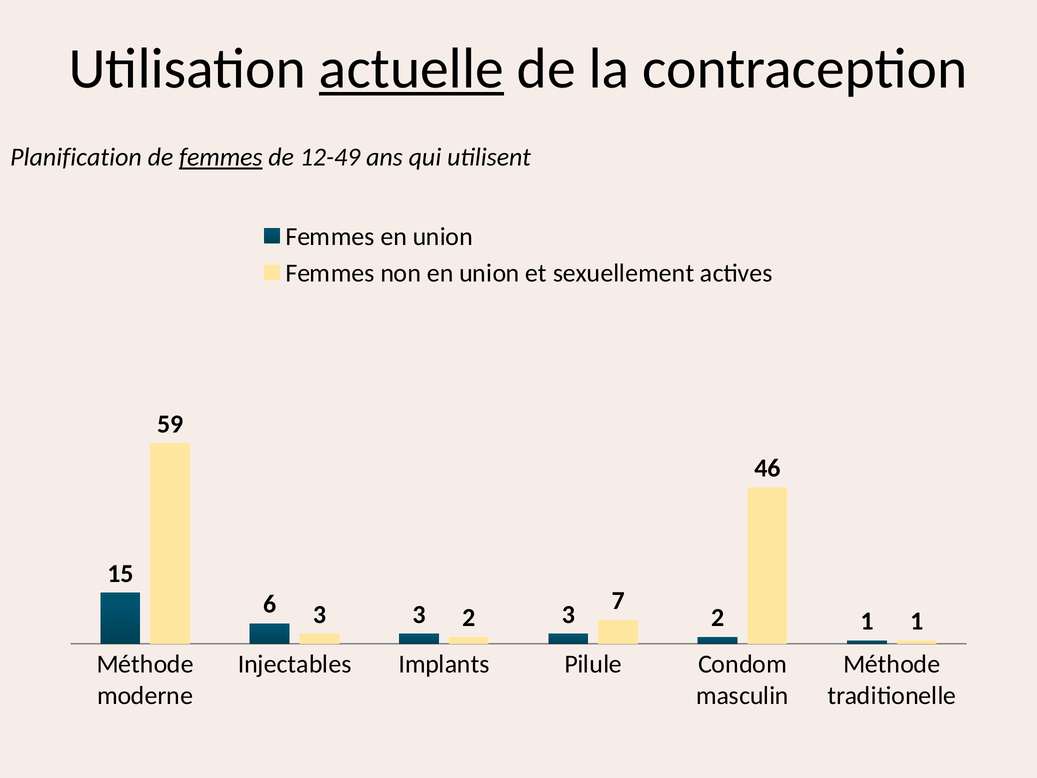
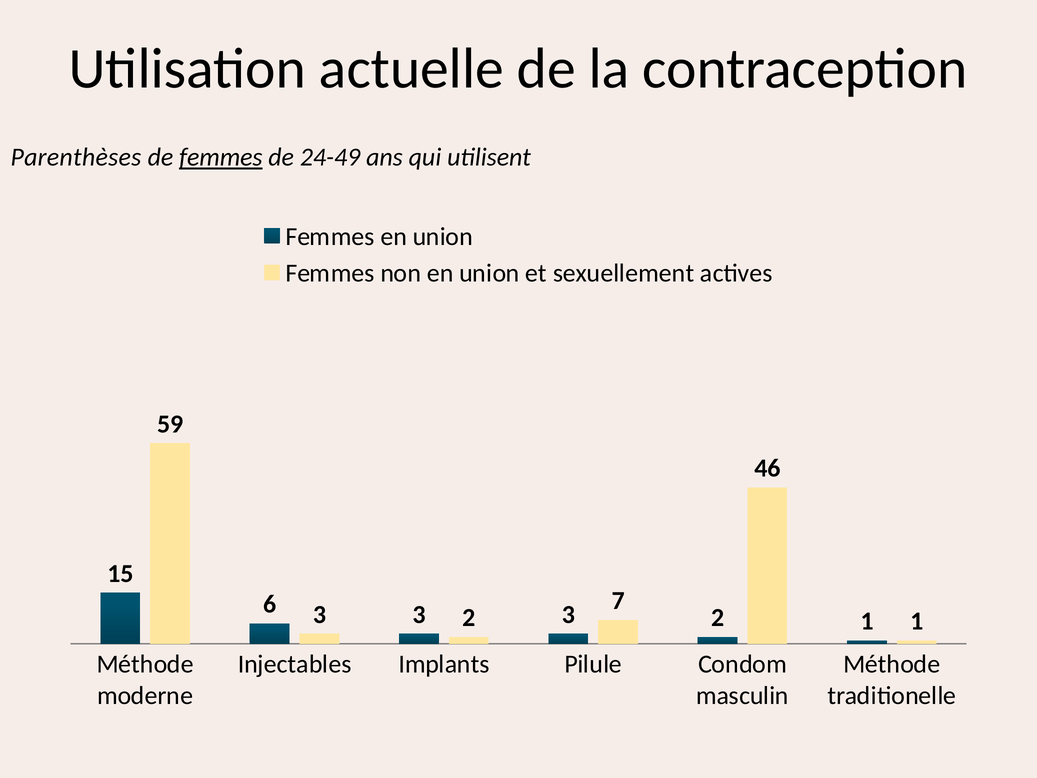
actuelle underline: present -> none (411, 69)
Planification: Planification -> Parenthèses (76, 157)
12-49: 12-49 -> 24-49 (330, 157)
